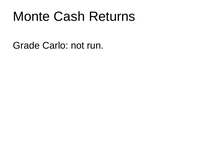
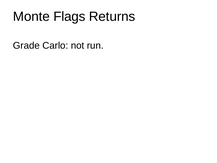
Cash: Cash -> Flags (69, 16)
